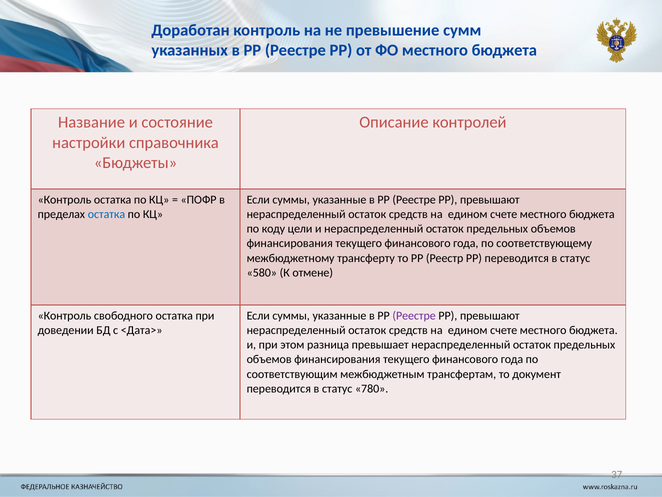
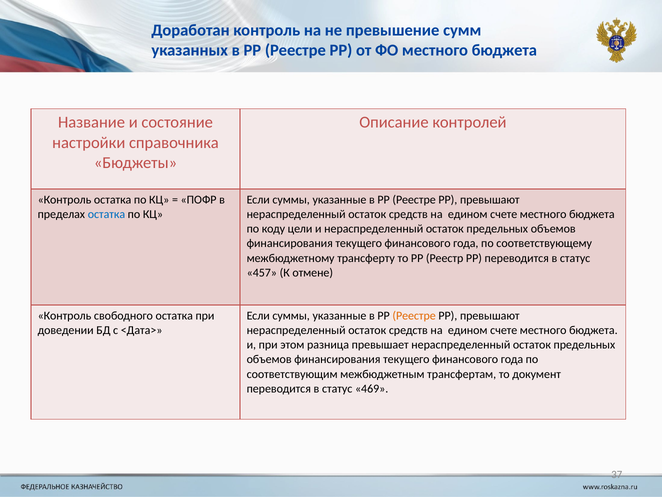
580: 580 -> 457 (262, 272)
Реестре colour: purple -> orange (414, 315)
780: 780 -> 469 (372, 388)
